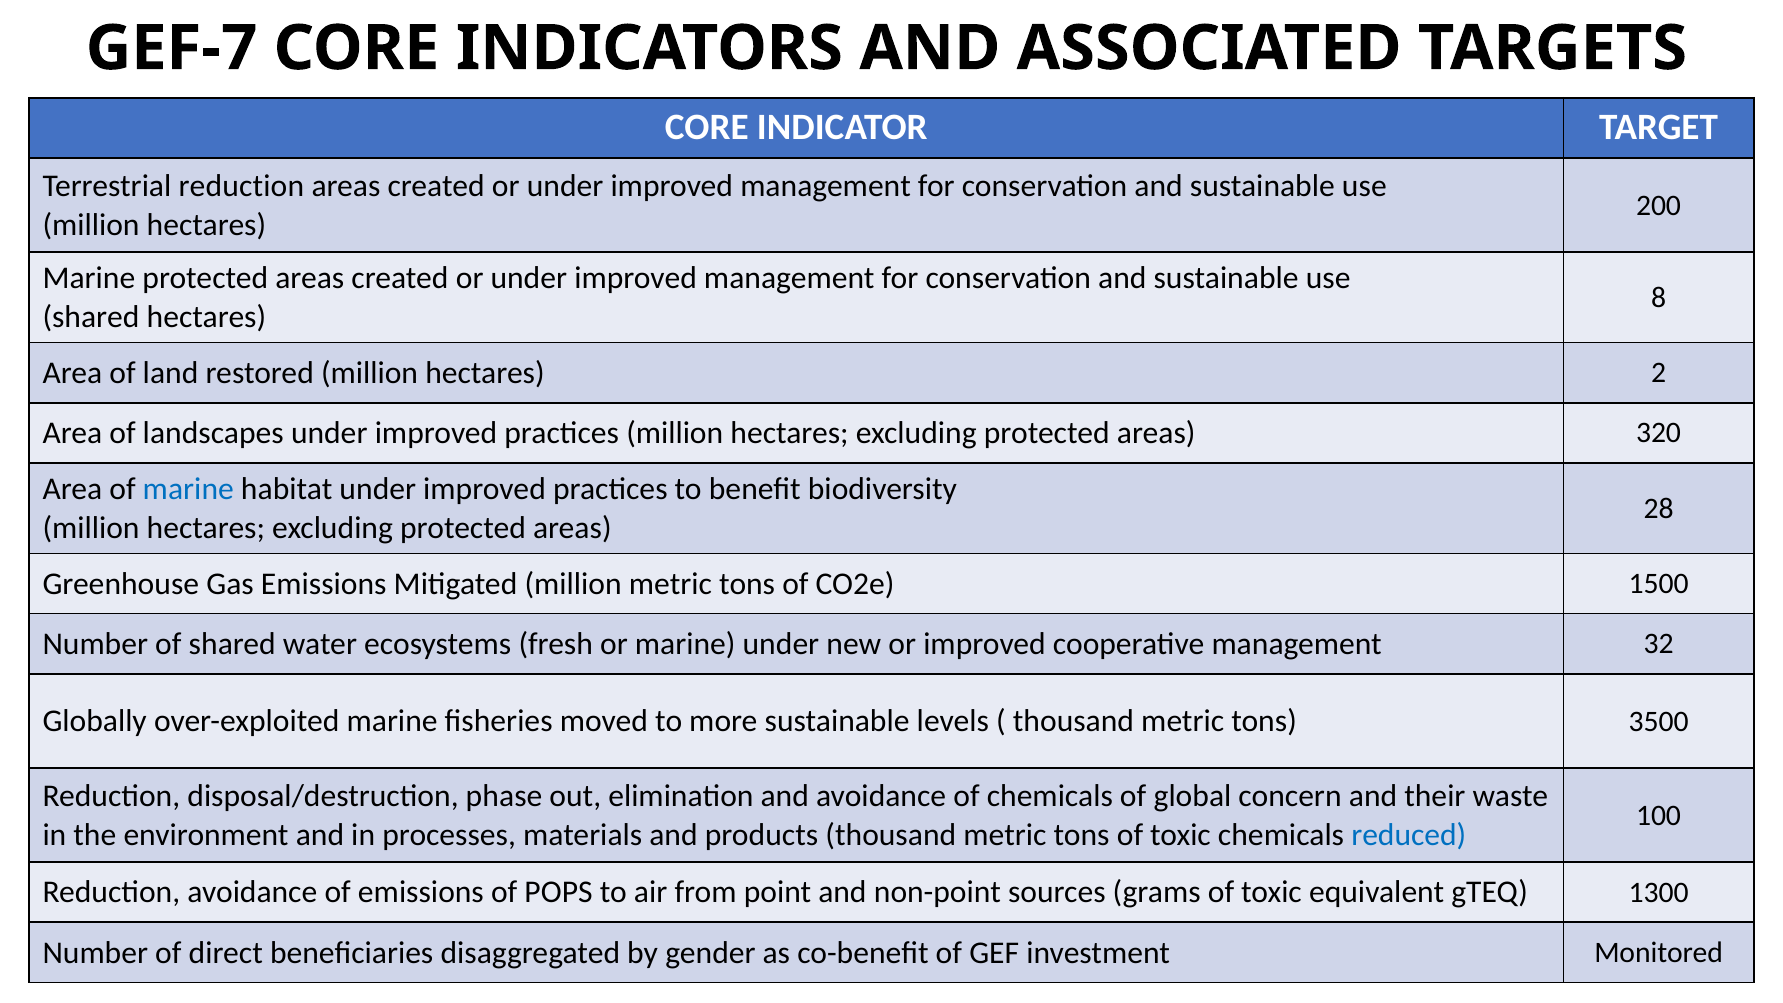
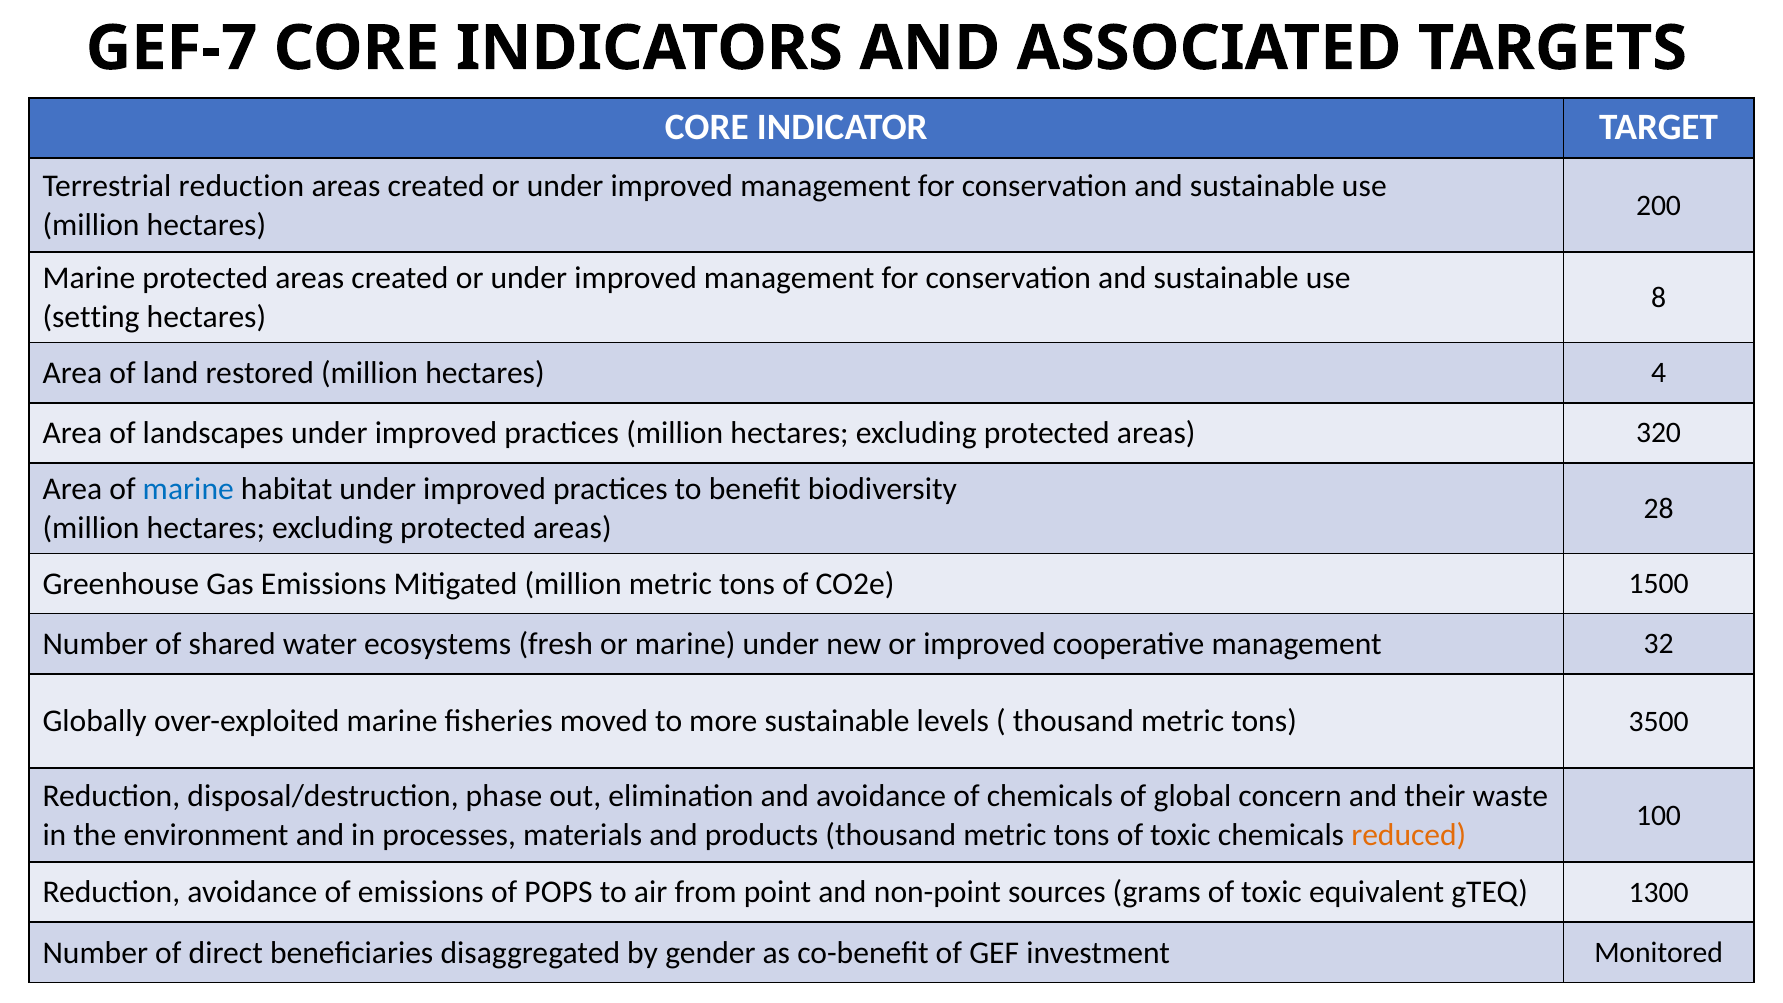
shared: shared -> setting (91, 317)
2: 2 -> 4 (1659, 373)
reduced colour: blue -> orange (1409, 835)
